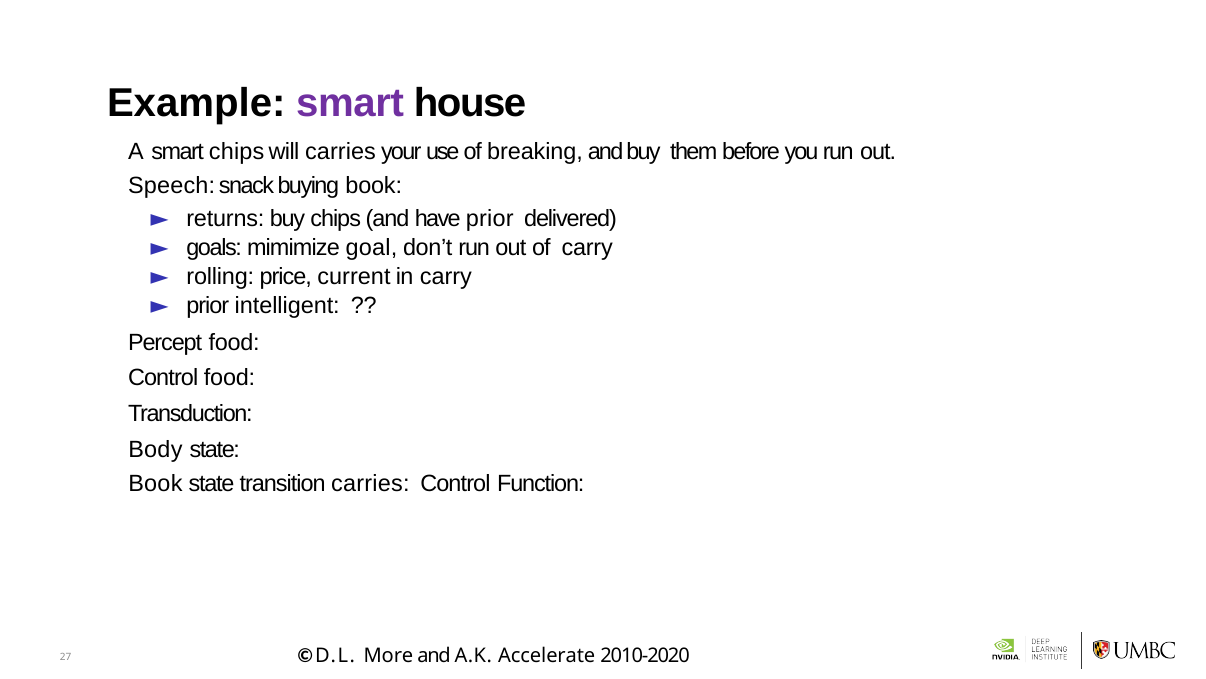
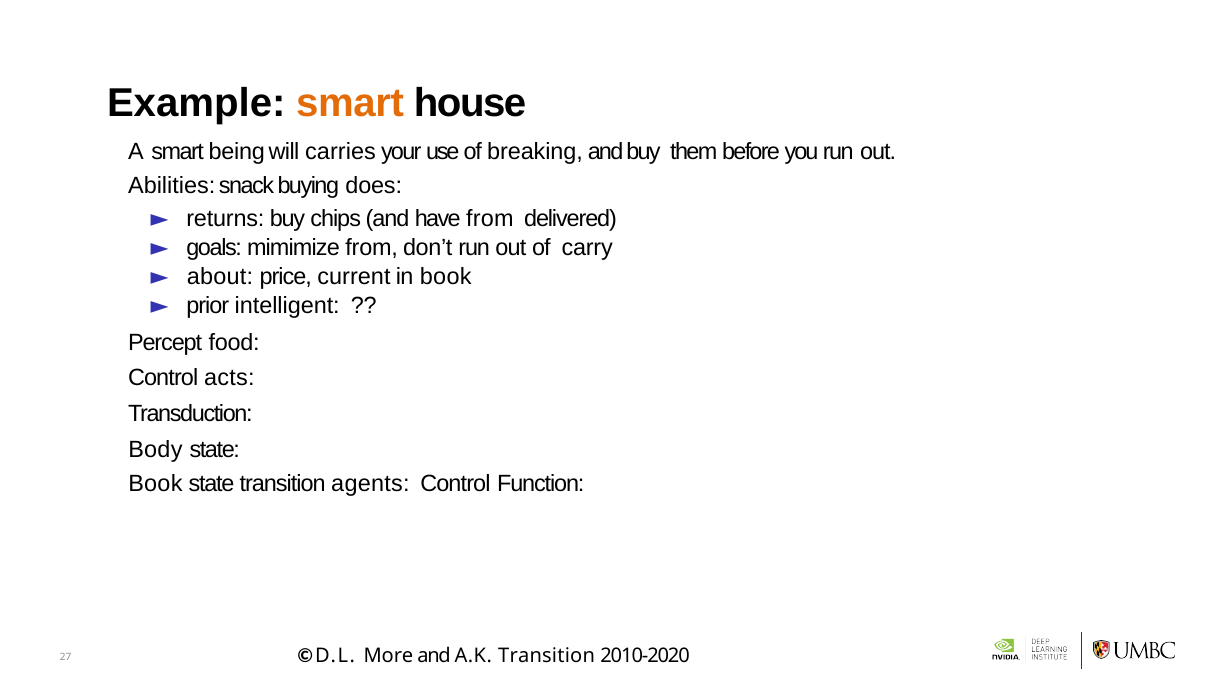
smart colour: purple -> orange (350, 103)
smart chips: chips -> being (237, 151)
Speech: Speech -> Abilities (172, 185)
buying book: book -> does (374, 185)
have prior: prior -> from (490, 219)
mimimize goal: goal -> from (372, 248)
rolling: rolling -> about (220, 277)
in carry: carry -> book (446, 277)
Control food: food -> acts (229, 378)
transition carries: carries -> agents (370, 483)
A.K Accelerate: Accelerate -> Transition (547, 655)
